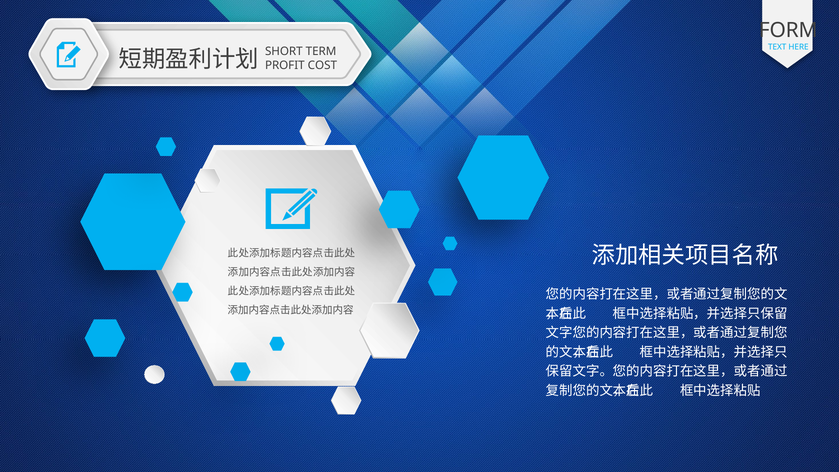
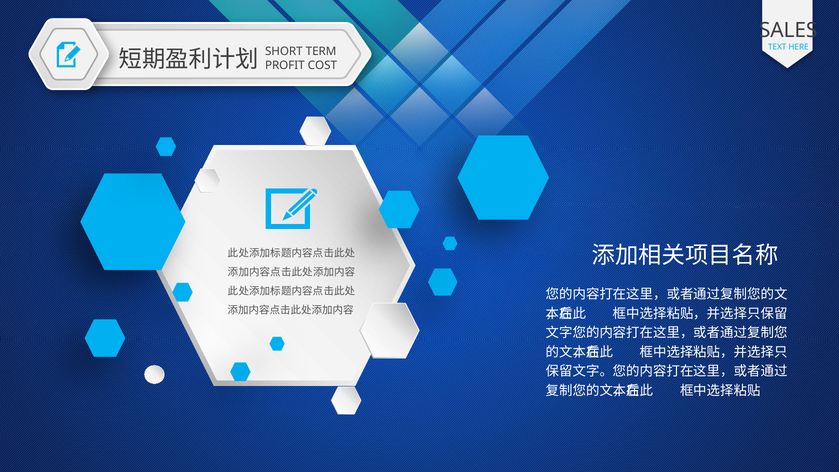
FORM: FORM -> SALES (788, 30)
